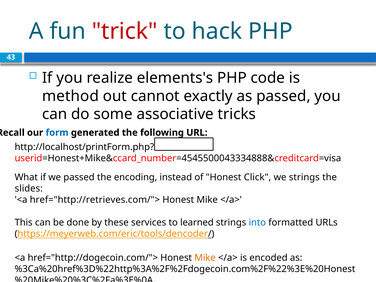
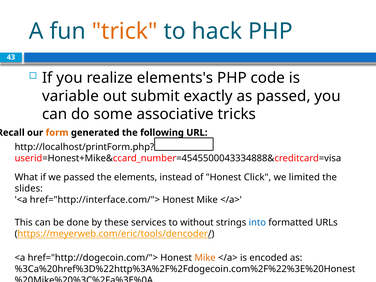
trick colour: red -> orange (125, 31)
method: method -> variable (70, 96)
cannot: cannot -> submit (155, 96)
form colour: blue -> orange (57, 133)
encoding: encoding -> elements (136, 177)
we strings: strings -> limited (304, 177)
href="http://retrieves.com/">: href="http://retrieves.com/"> -> href="http://interface.com/"> (95, 200)
learned: learned -> without (197, 222)
